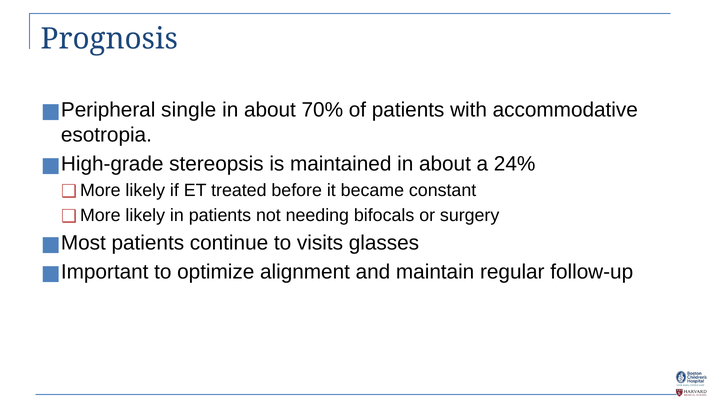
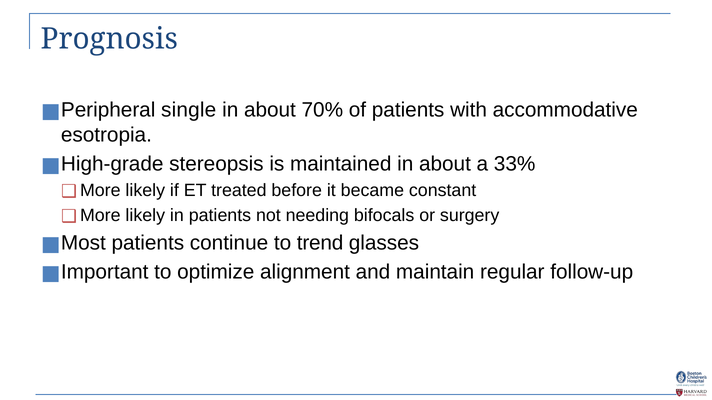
24%: 24% -> 33% (515, 164)
visits: visits -> trend (320, 243)
